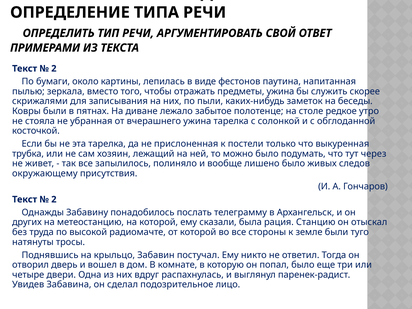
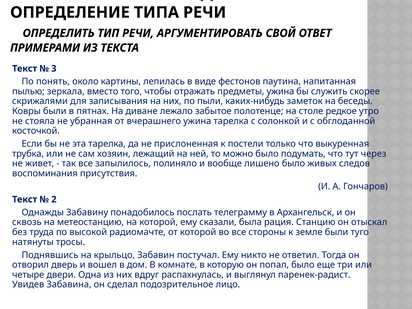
2: 2 -> 3 (54, 69)
бумаги: бумаги -> понять (53, 82)
окружающему: окружающему -> воспоминания (45, 174)
других: других -> сквозь (27, 222)
